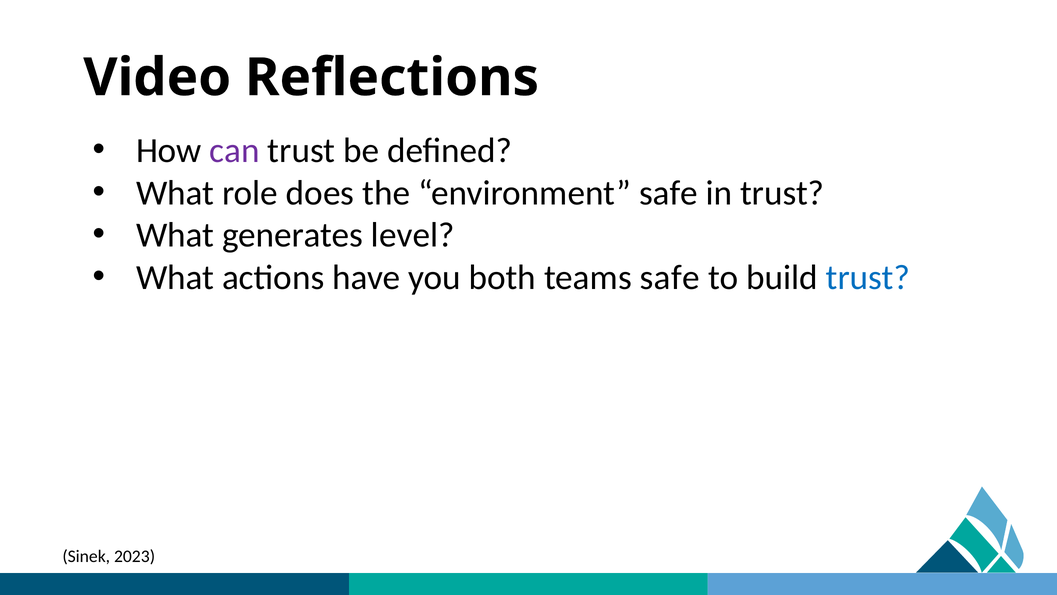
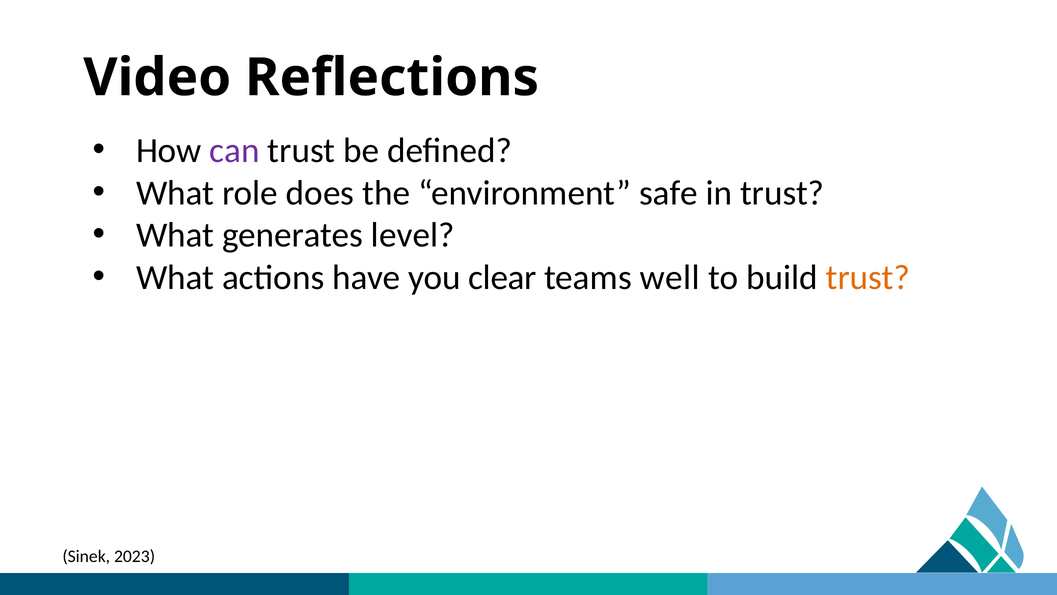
both: both -> clear (503, 277)
teams safe: safe -> well (670, 277)
trust colour: blue -> orange (868, 277)
